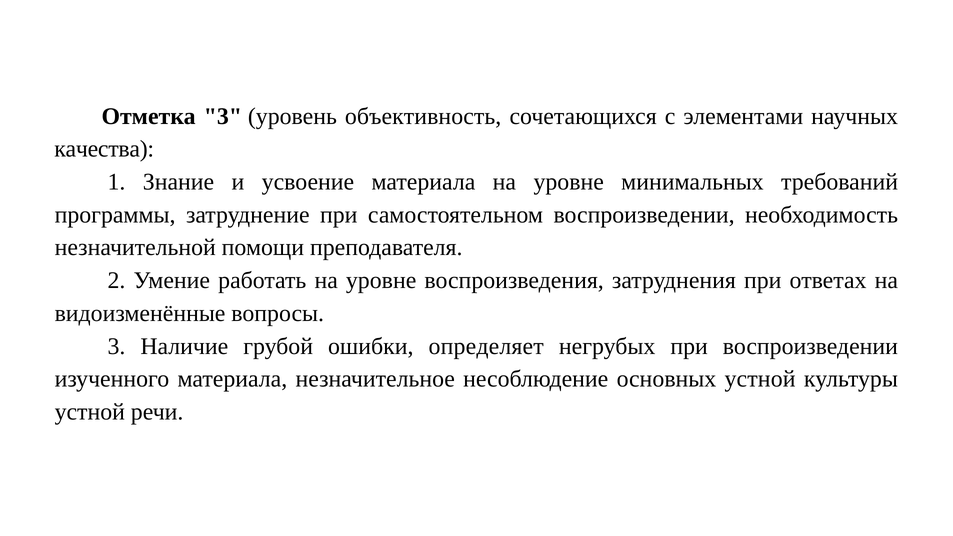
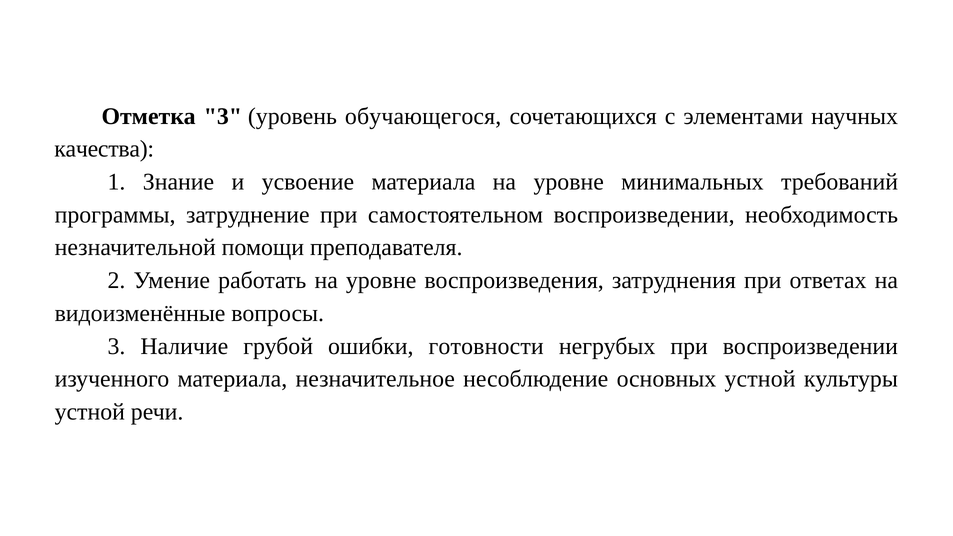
объективность: объективность -> обучающегося (423, 116)
определяет: определяет -> готовности (486, 346)
